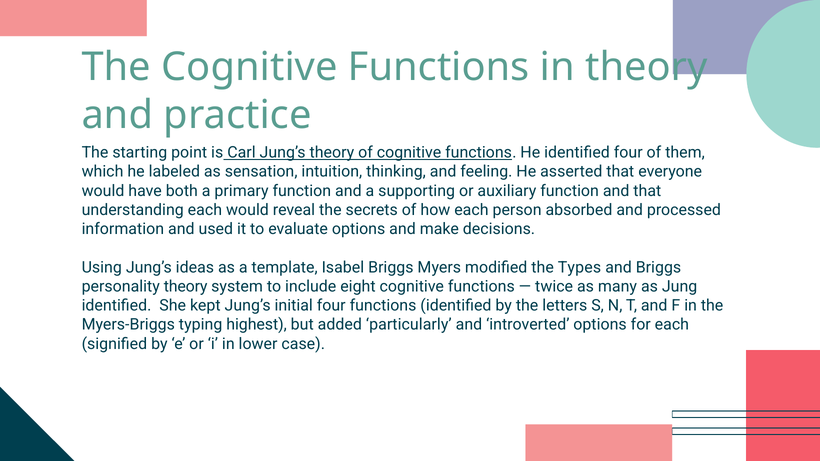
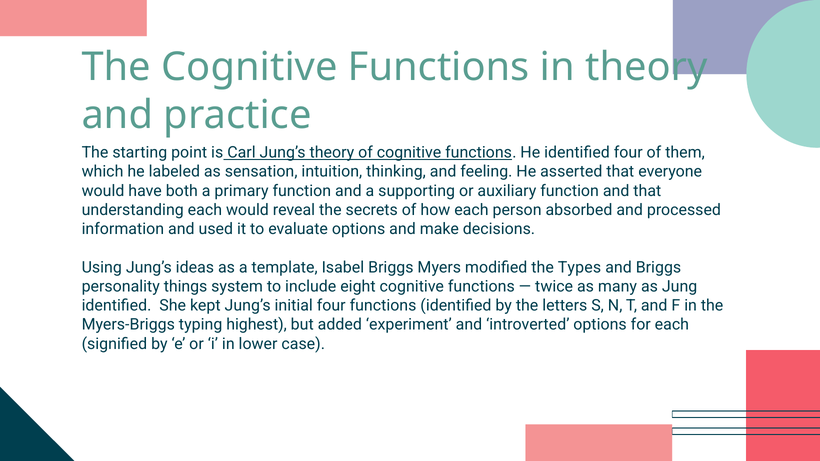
personality theory: theory -> things (186, 287)
particularly: particularly -> experiment (409, 325)
